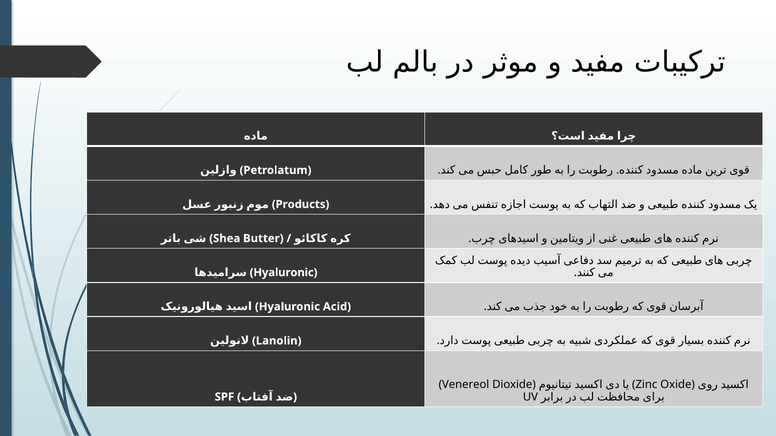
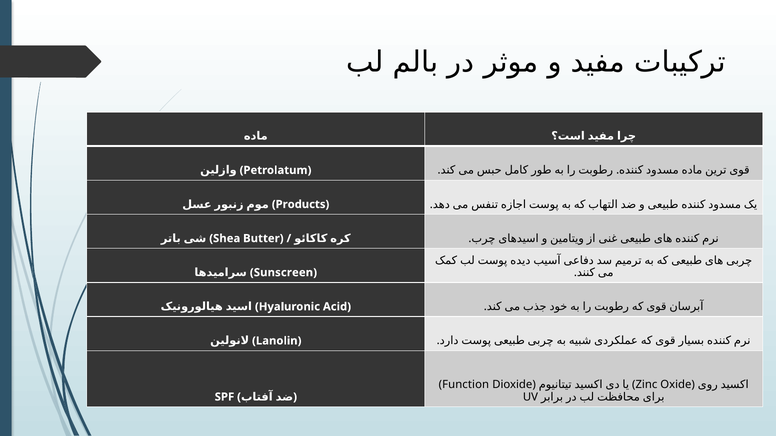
Hyaluronic: Hyaluronic -> Sunscreen (283, 273)
Venereol: Venereol -> Function (466, 385)
